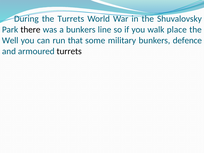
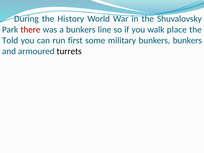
the Turrets: Turrets -> History (71, 19)
there colour: black -> red (30, 30)
Well: Well -> Told (10, 40)
that: that -> first (75, 40)
bunkers defence: defence -> bunkers (187, 40)
